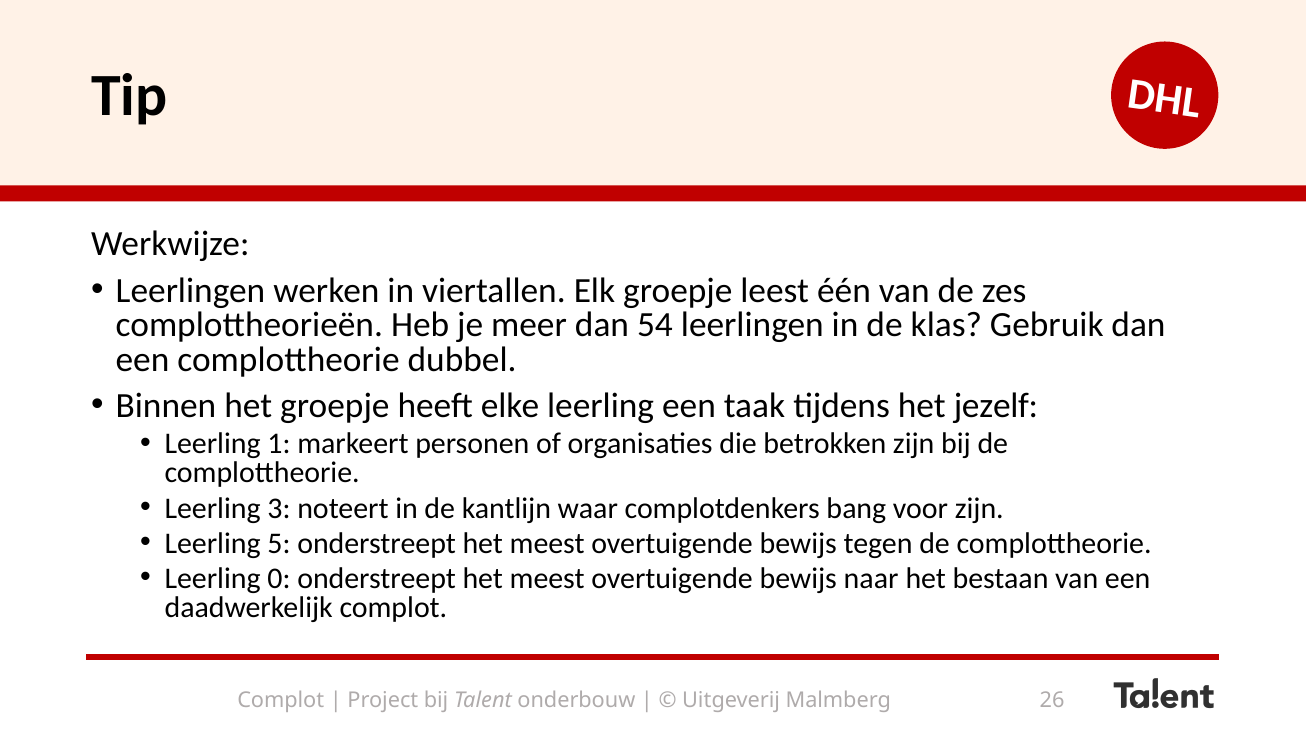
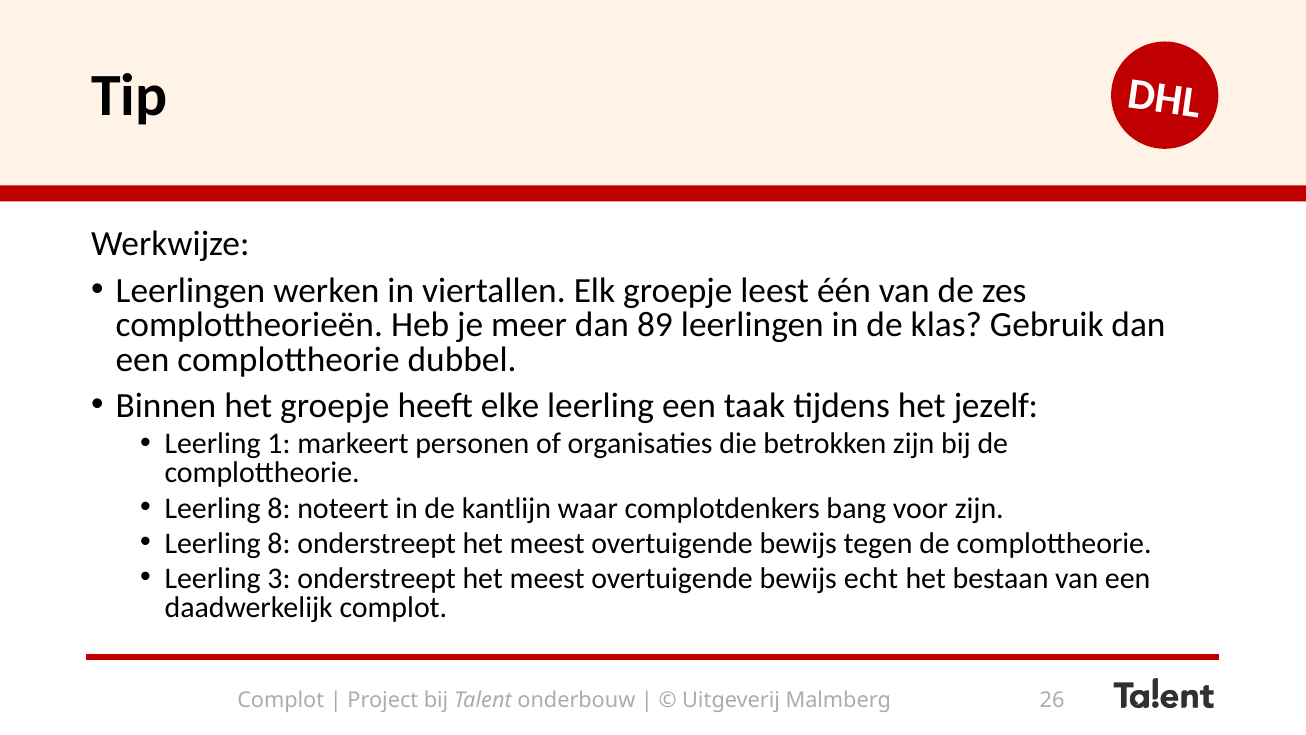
54: 54 -> 89 (655, 325)
3: 3 -> 8 (279, 508)
5: 5 -> 8 (279, 543)
0: 0 -> 3 (279, 578)
naar: naar -> echt (871, 578)
